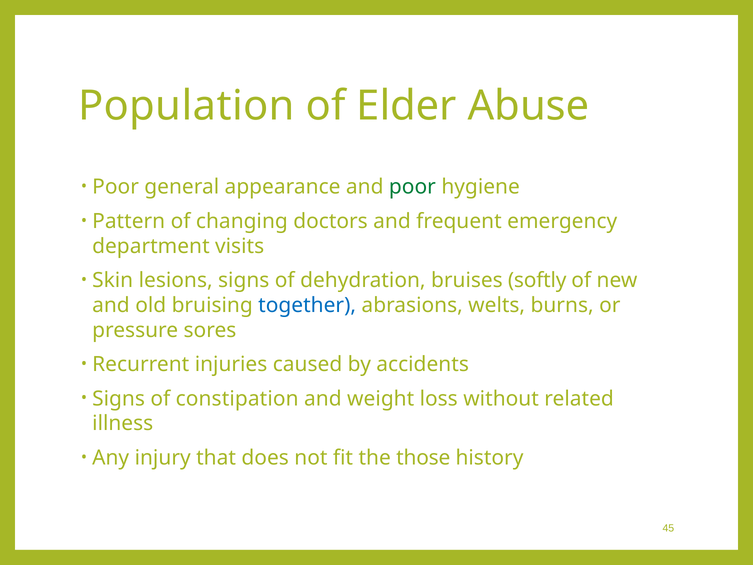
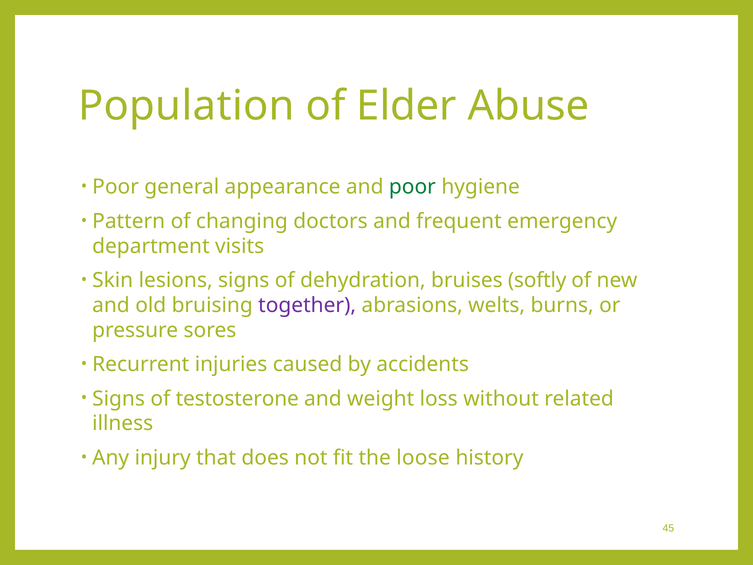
together colour: blue -> purple (307, 305)
constipation: constipation -> testosterone (237, 398)
those: those -> loose (423, 458)
